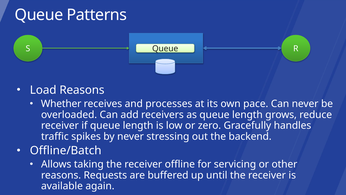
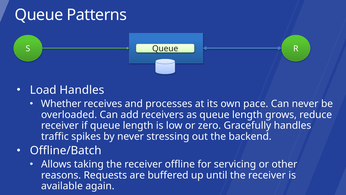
Load Reasons: Reasons -> Handles (82, 90)
